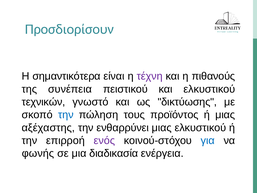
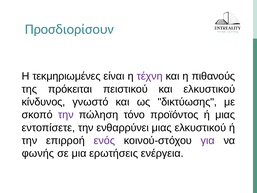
σημαντικότερα: σημαντικότερα -> τεκμηριωμένες (66, 76)
συνέπεια: συνέπεια -> πρόκειται (70, 89)
τεχνικών: τεχνικών -> κίνδυνος (44, 102)
την colour: blue -> purple (66, 115)
τους: τους -> τόνο (134, 115)
αξέχαστης: αξέχαστης -> εντοπίσετε (48, 128)
για colour: blue -> purple (208, 140)
διαδικασία: διαδικασία -> ερωτήσεις (114, 153)
